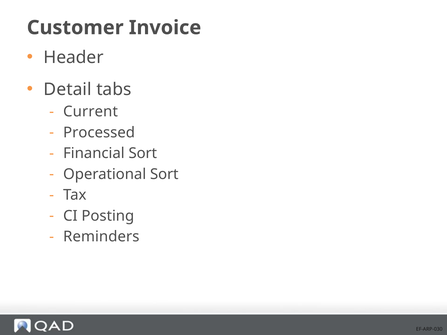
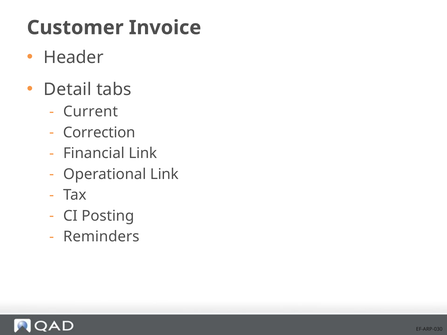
Processed: Processed -> Correction (99, 133)
Financial Sort: Sort -> Link (143, 153)
Operational Sort: Sort -> Link (164, 174)
